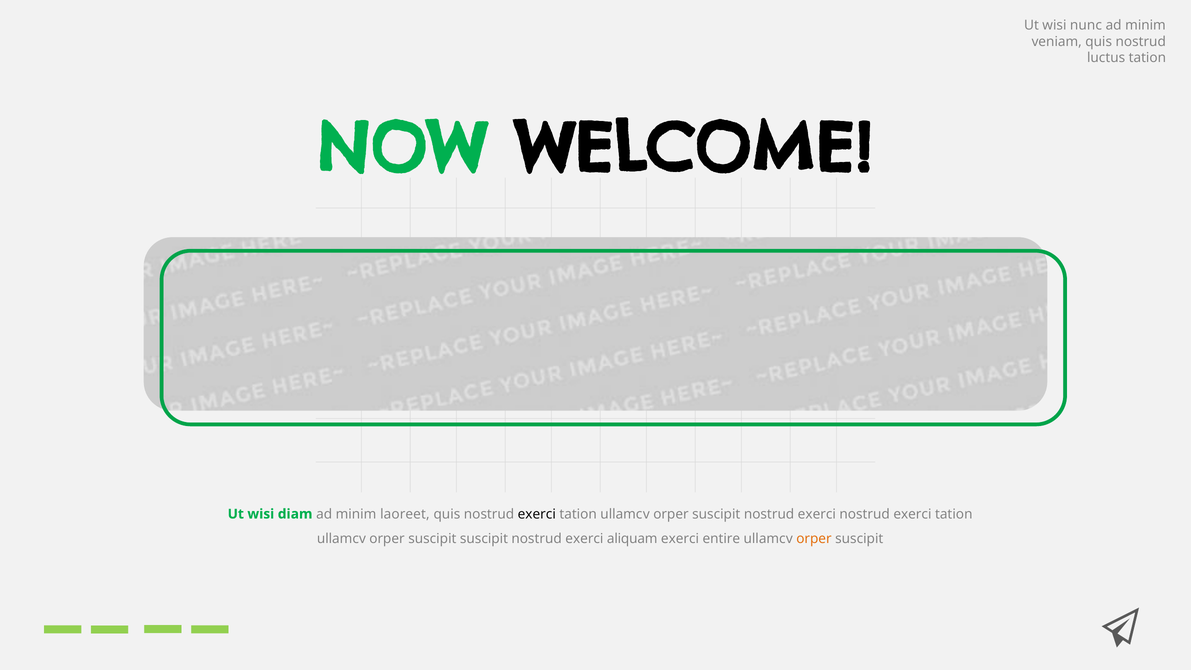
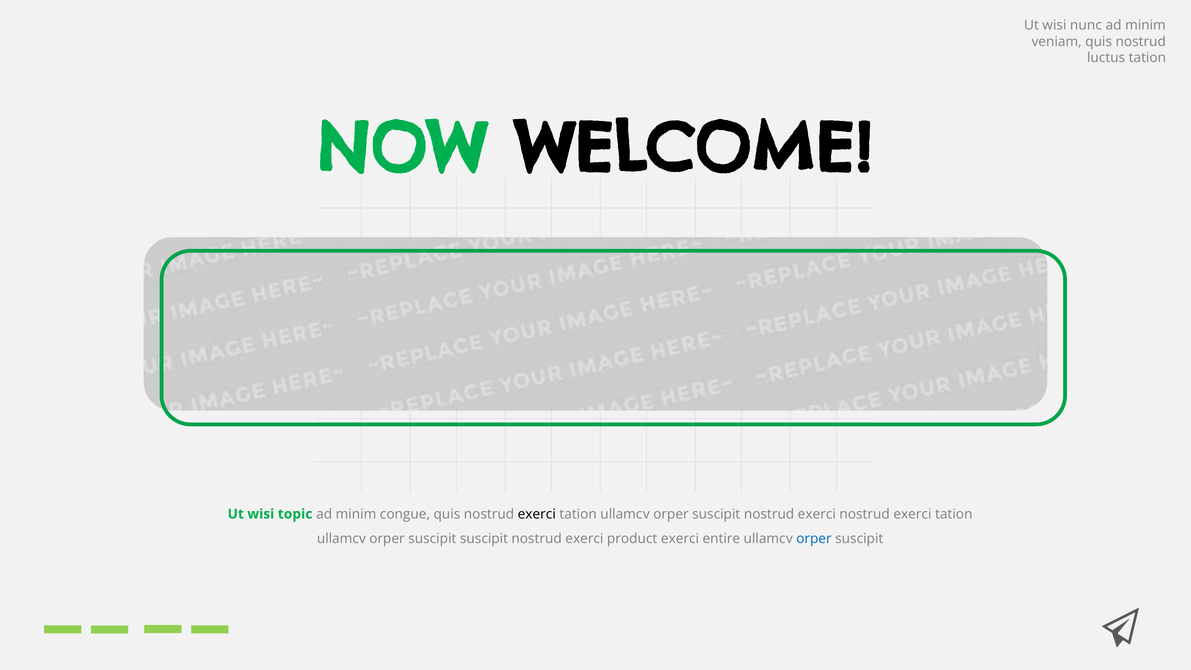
diam: diam -> topic (295, 514)
laoreet: laoreet -> congue (405, 514)
aliquam: aliquam -> product (632, 539)
orper colour: orange -> blue (814, 539)
